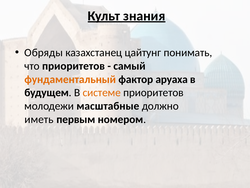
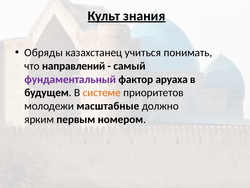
цайтунг: цайтунг -> учиться (143, 52)
что приоритетов: приоритетов -> направлений (74, 66)
фундаментальный colour: orange -> purple (70, 79)
иметь: иметь -> ярким (39, 119)
